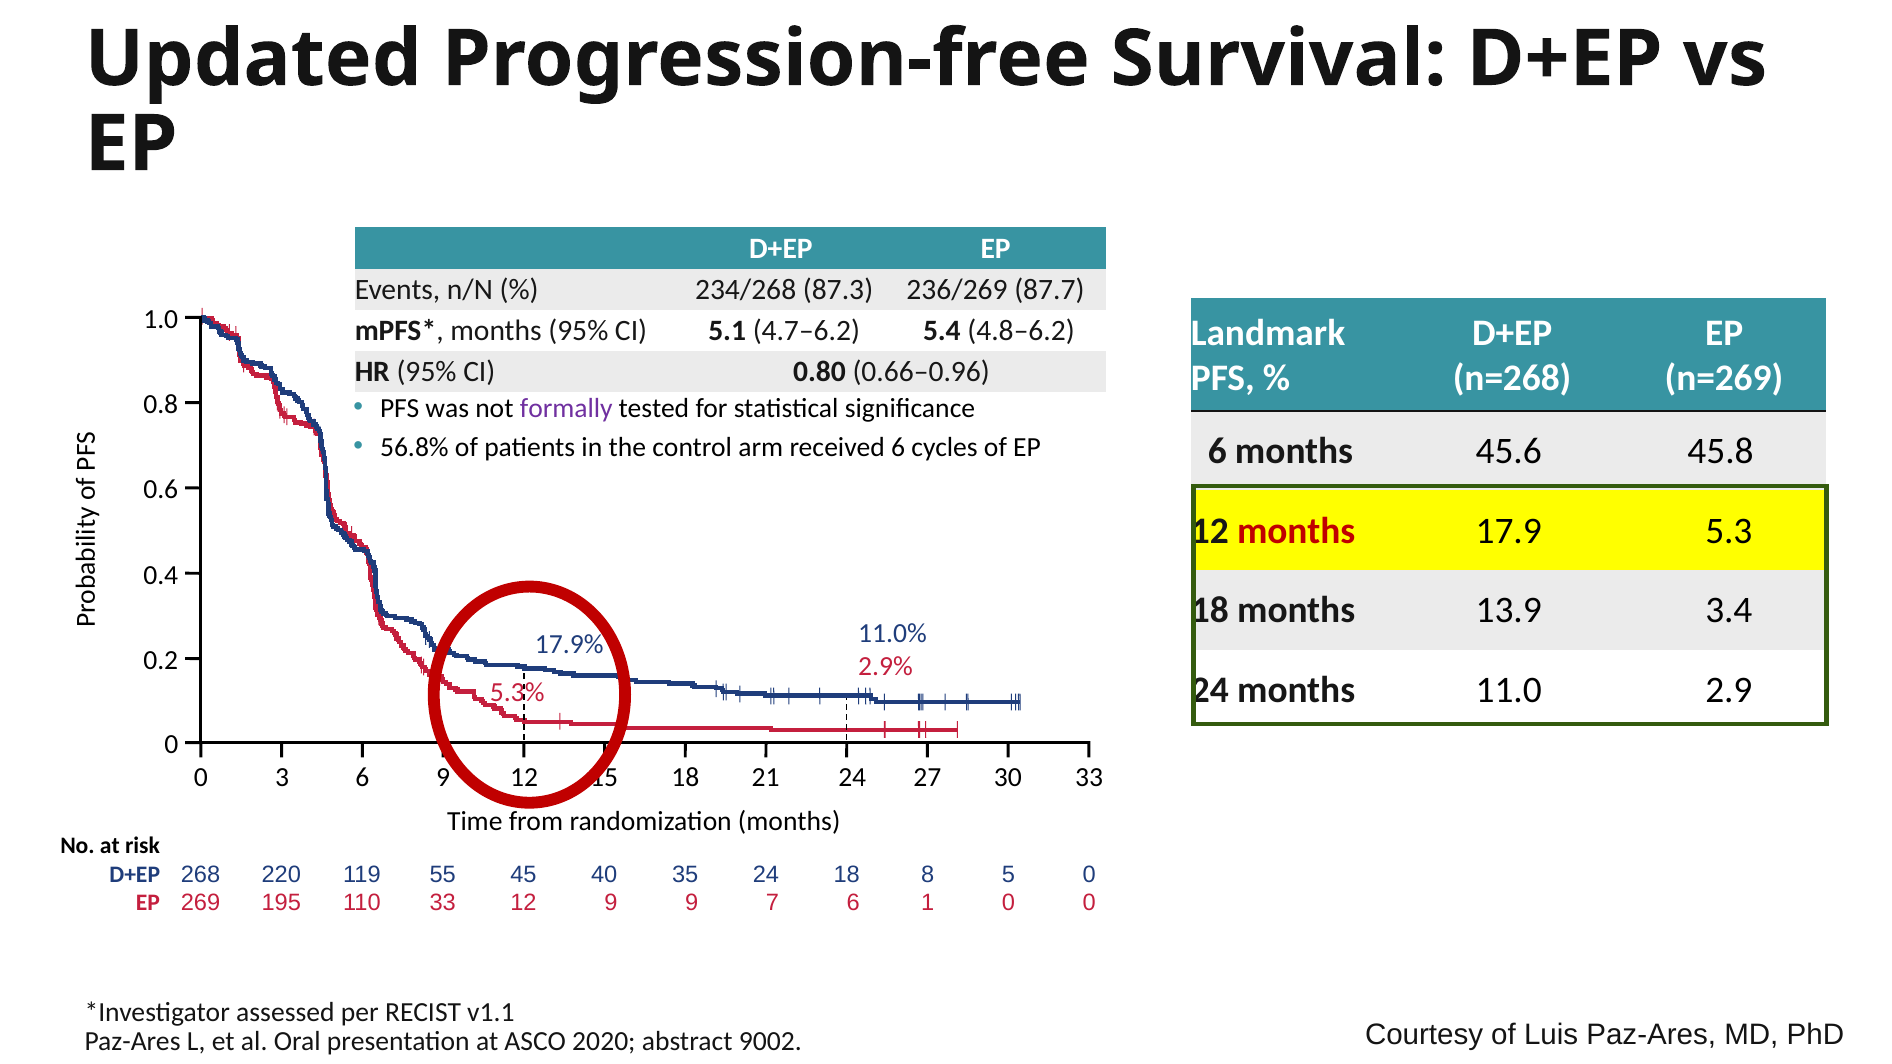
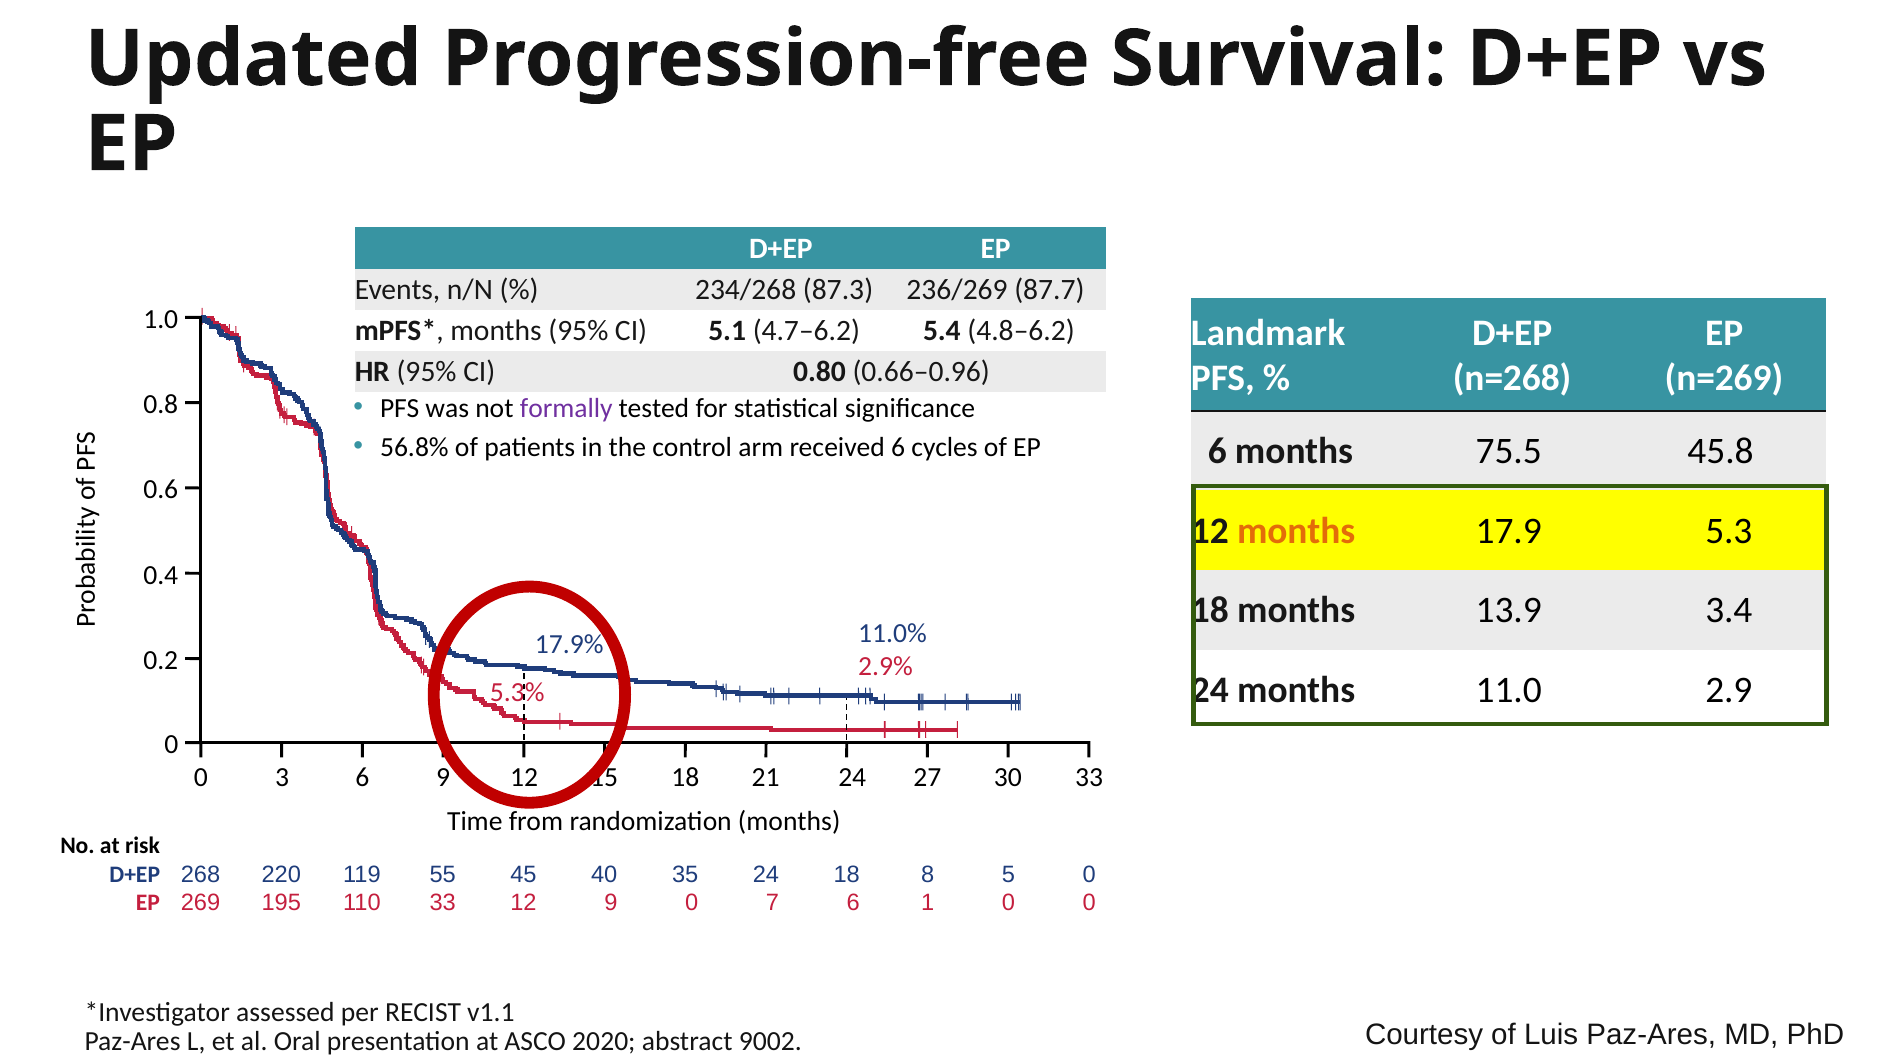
45.6: 45.6 -> 75.5 (1509, 451)
months colour: red -> orange (1296, 531)
9 9: 9 -> 0 (692, 903)
